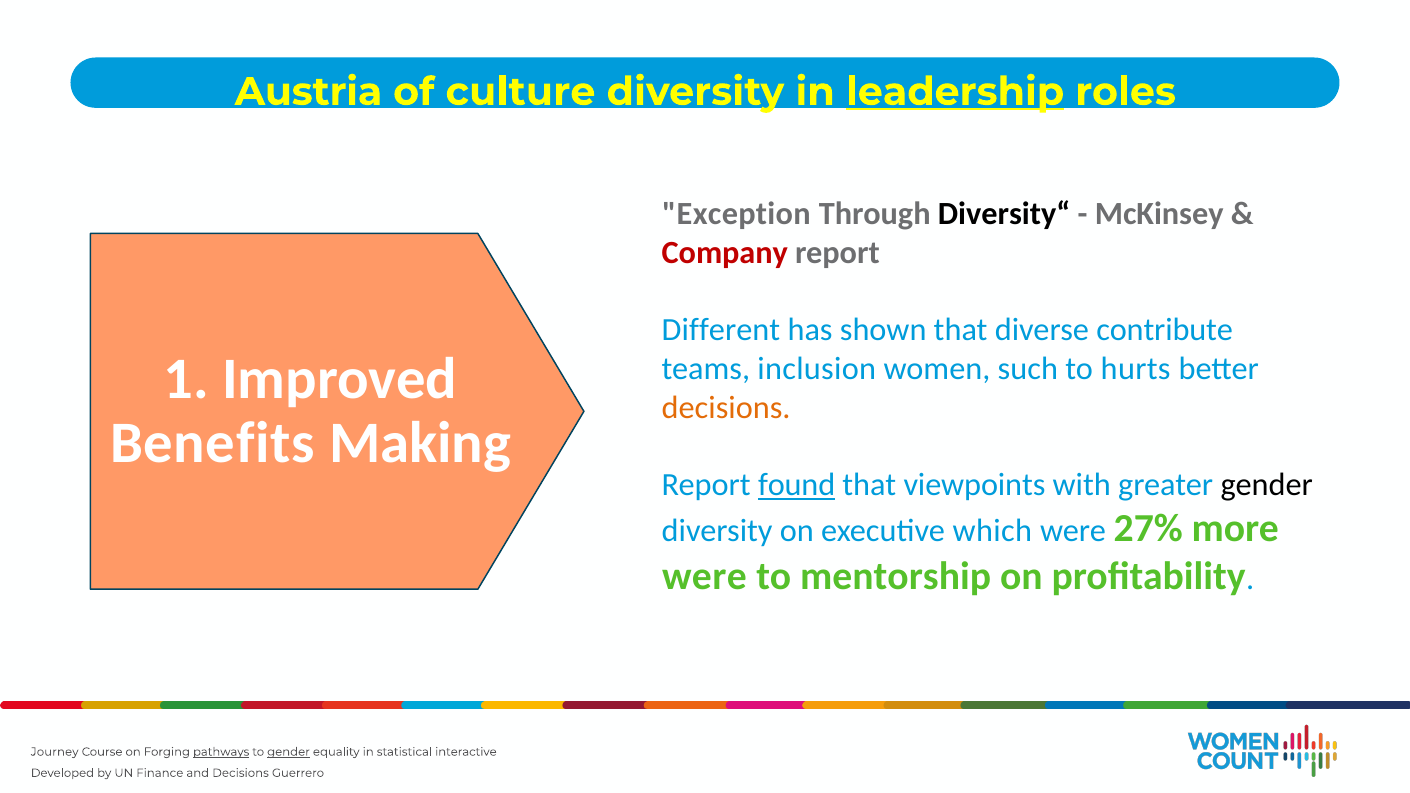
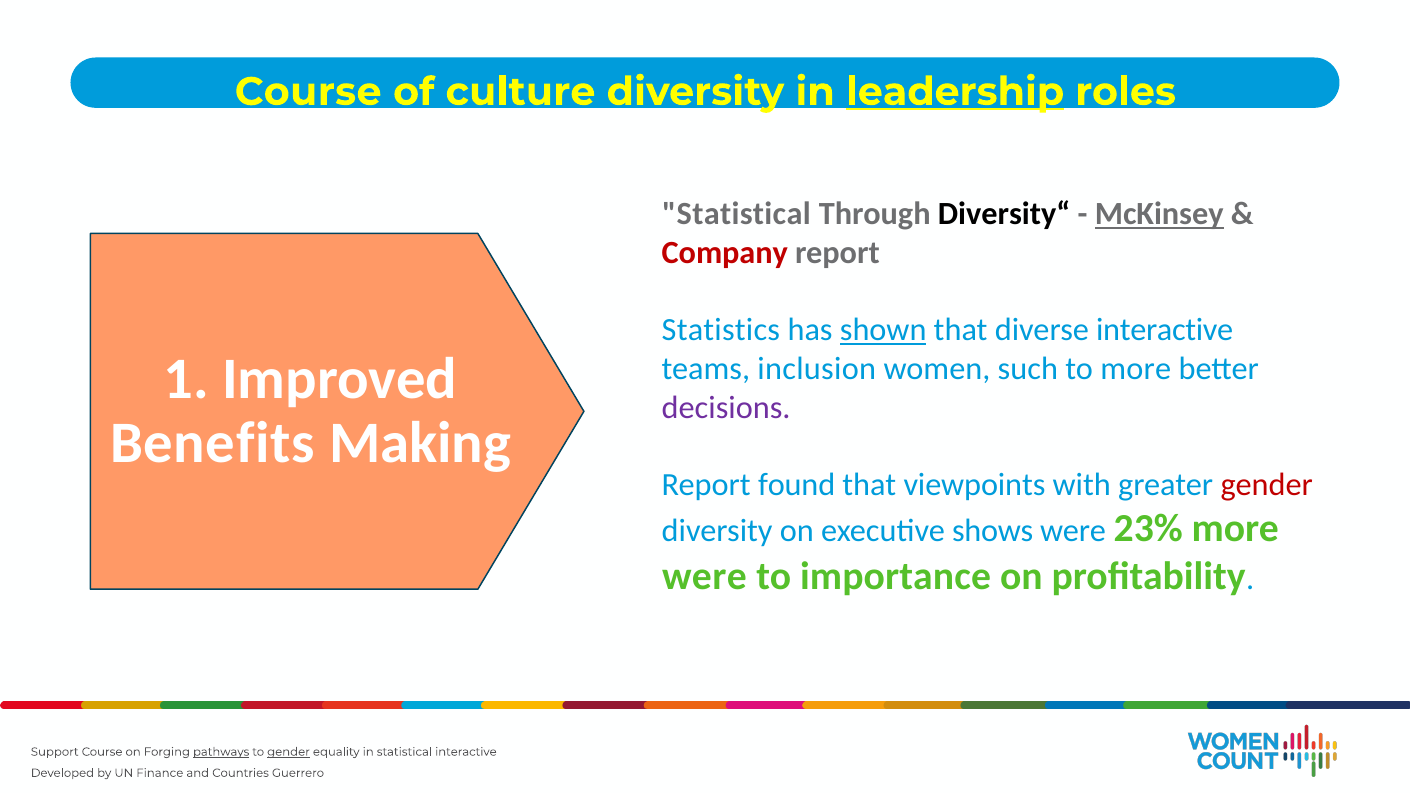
Austria: Austria -> Course (308, 92)
Exception: Exception -> Statistical (736, 214)
McKinsey underline: none -> present (1159, 214)
Different: Different -> Statistics (721, 330)
shown underline: none -> present (883, 330)
diverse contribute: contribute -> interactive (1165, 330)
to hurts: hurts -> more (1136, 369)
decisions colour: orange -> purple (726, 408)
found underline: present -> none (797, 485)
gender colour: black -> red (1267, 485)
which: which -> shows (993, 531)
27%: 27% -> 23% (1148, 529)
mentorship: mentorship -> importance (896, 576)
Journey: Journey -> Support (55, 752)
and Decisions: Decisions -> Countries (241, 773)
